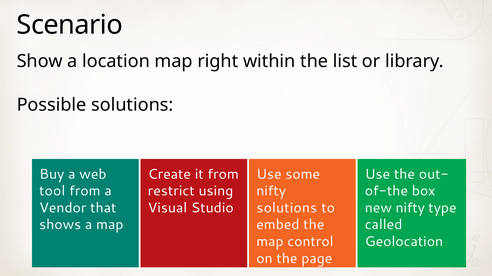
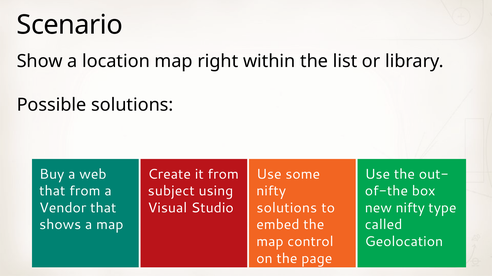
tool: tool -> that (52, 191)
restrict: restrict -> subject (171, 191)
